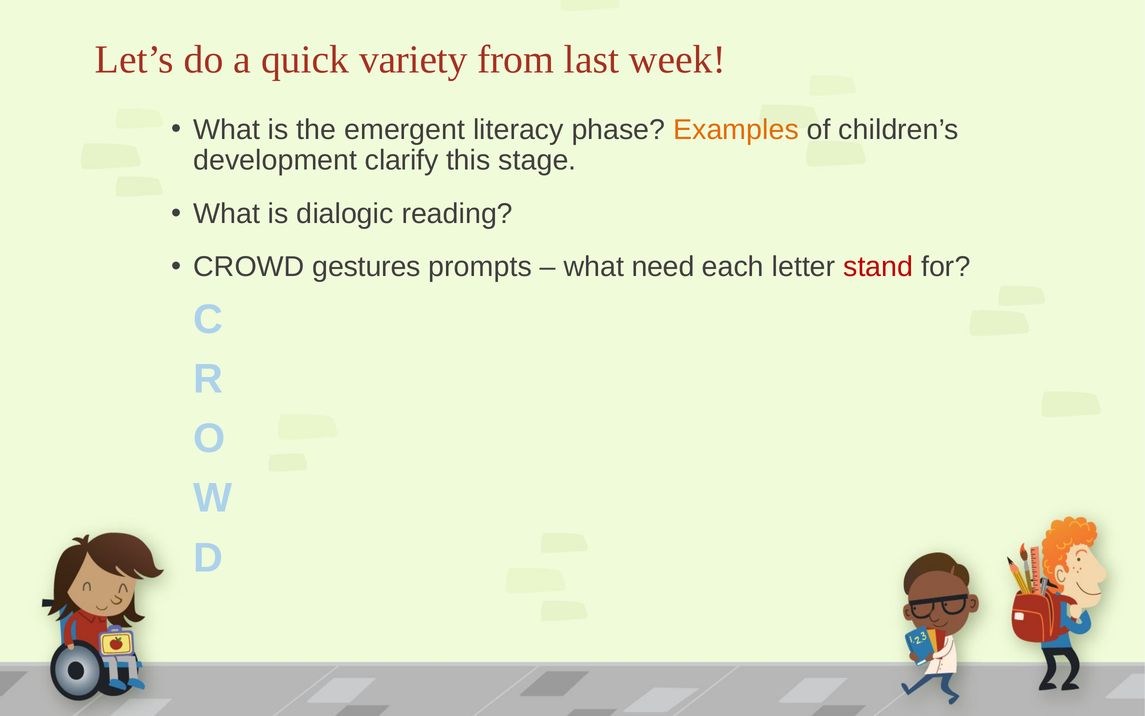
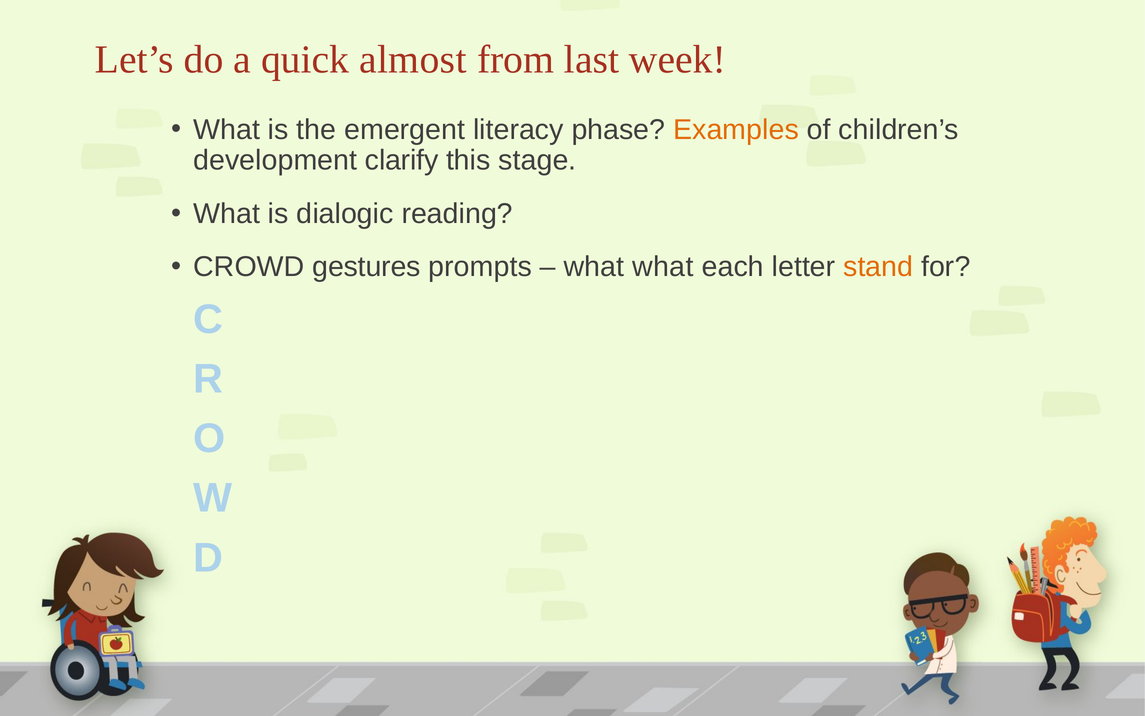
variety: variety -> almost (413, 60)
what need: need -> what (663, 267)
stand colour: red -> orange (878, 267)
